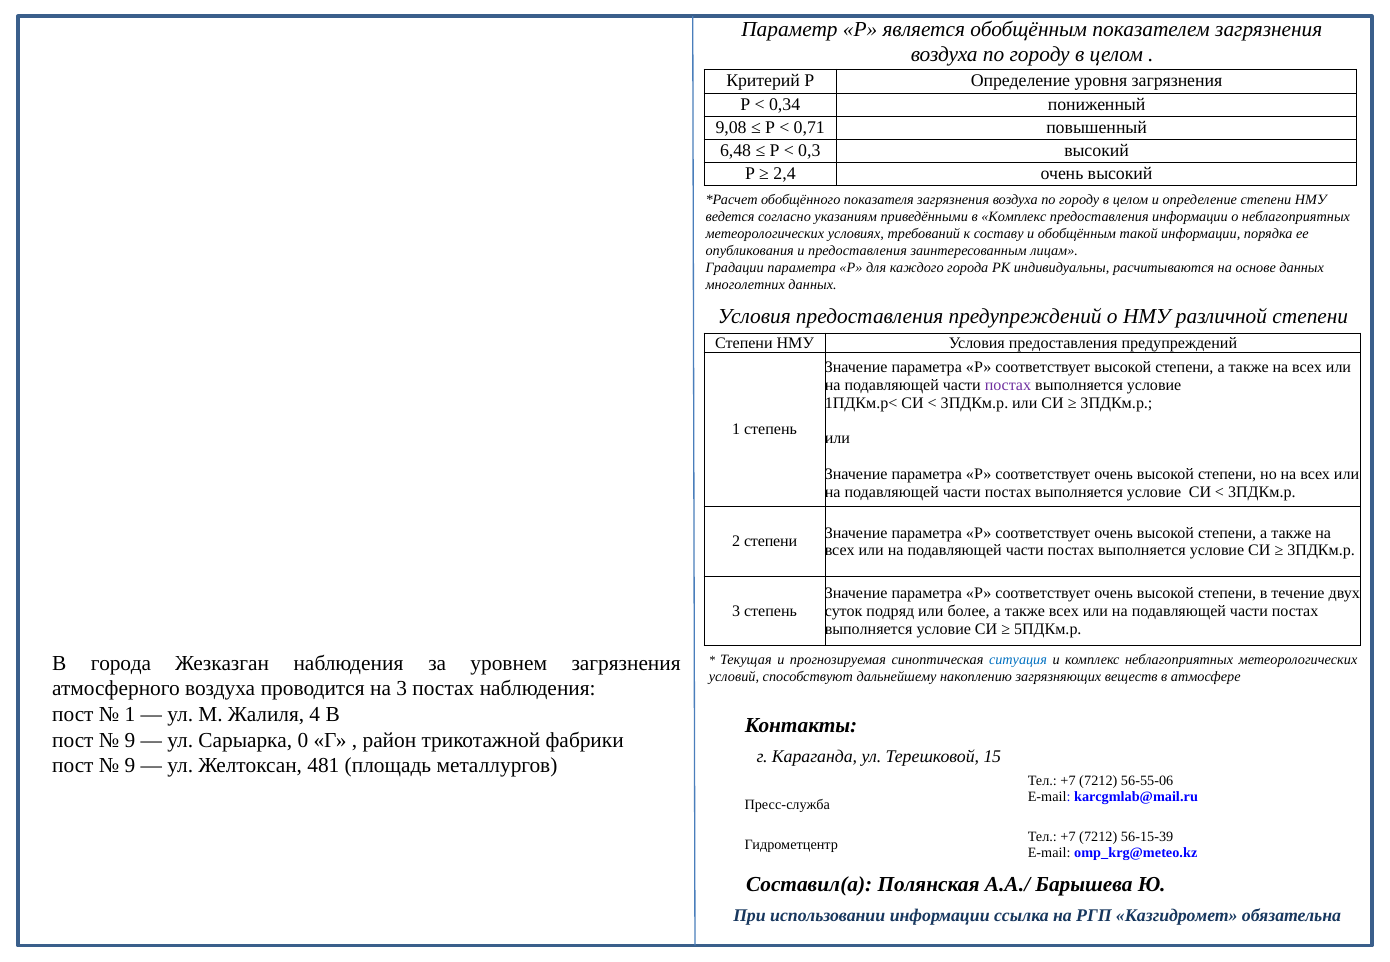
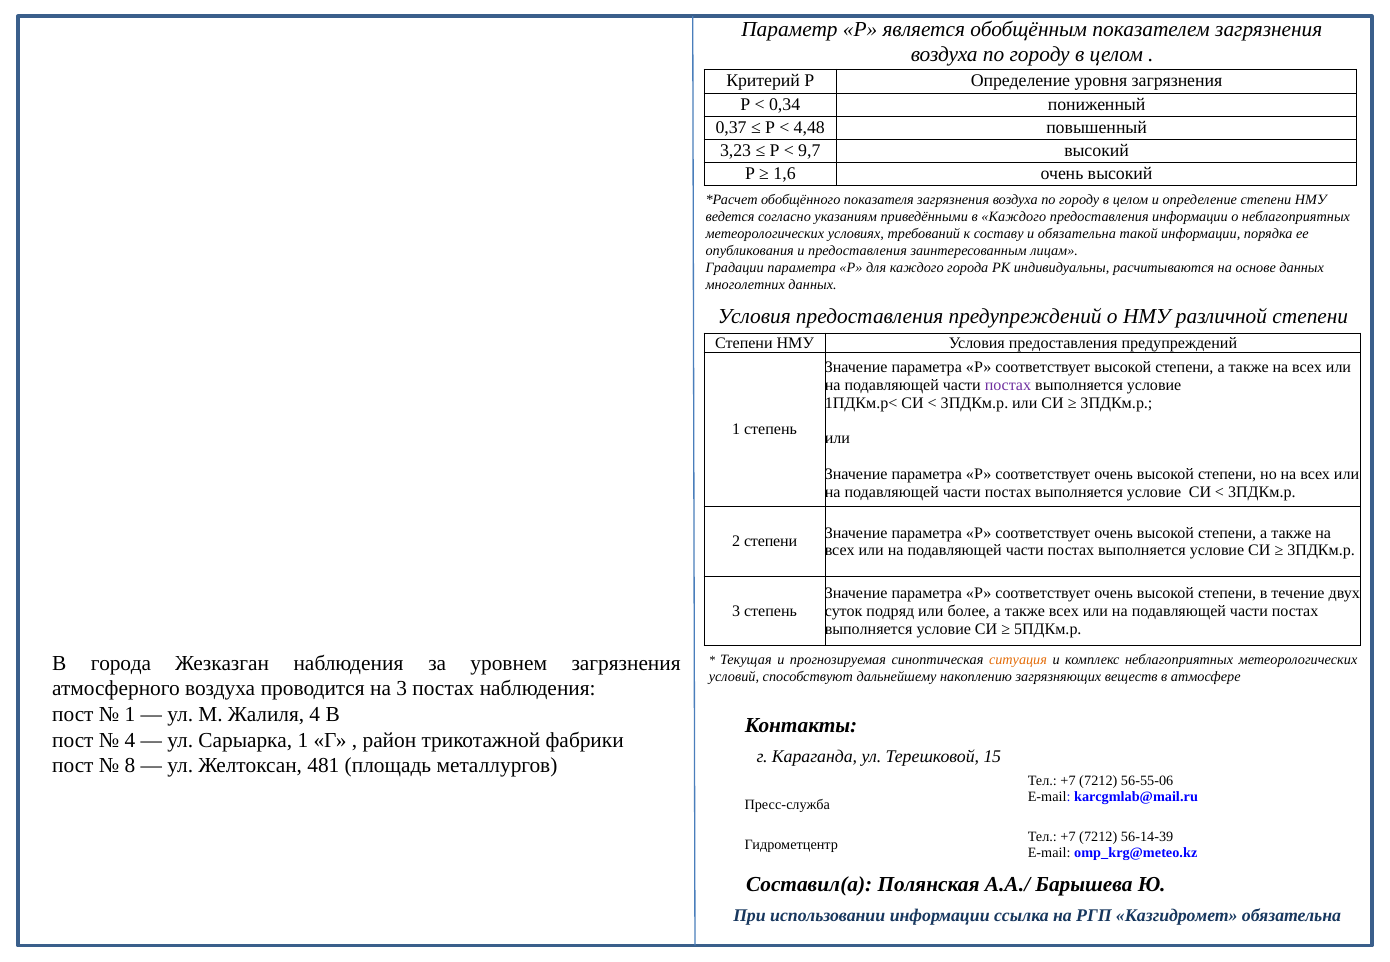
9,08: 9,08 -> 0,37 (731, 128)
0,71: 0,71 -> 4,48 (809, 128)
6,48: 6,48 -> 3,23 (736, 151)
0,3: 0,3 -> 9,7 (809, 151)
2,4: 2,4 -> 1,6 (785, 174)
в Комплекс: Комплекс -> Каждого (1014, 217)
и обобщённым: обобщённым -> обязательна (1077, 234)
ситуация colour: blue -> orange (1018, 660)
9: 9 -> 4 (130, 740)
Сарыарка 0: 0 -> 1 (303, 740)
9: 9 -> 8 (130, 766)
56-15-39: 56-15-39 -> 56-14-39 (1147, 837)
